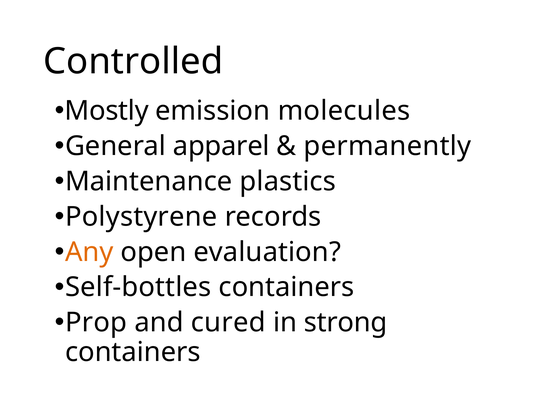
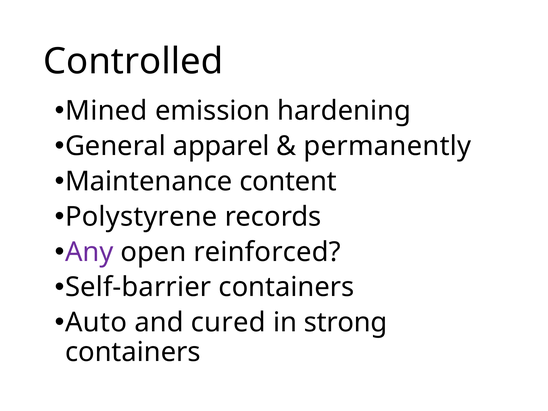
Mostly: Mostly -> Mined (106, 111)
molecules: molecules -> hardening (344, 111)
plastics: plastics -> content (288, 181)
Any colour: orange -> purple (89, 252)
evaluation: evaluation -> reinforced (267, 252)
Self-bottles: Self-bottles -> Self-barrier (138, 287)
Prop: Prop -> Auto (96, 323)
